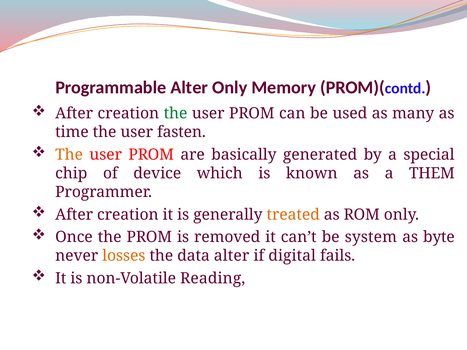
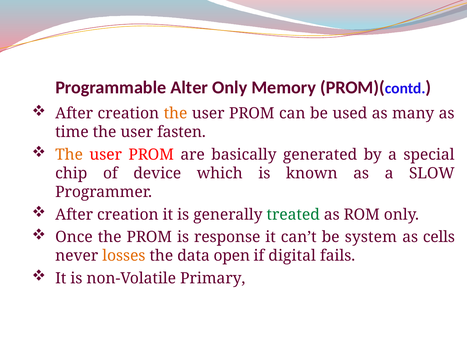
the colour: green -> orange (176, 114)
THEM: THEM -> SLOW (432, 173)
treated colour: orange -> green (293, 215)
removed: removed -> response (227, 237)
byte: byte -> cells (439, 237)
data alter: alter -> open (232, 256)
Reading: Reading -> Primary (213, 279)
